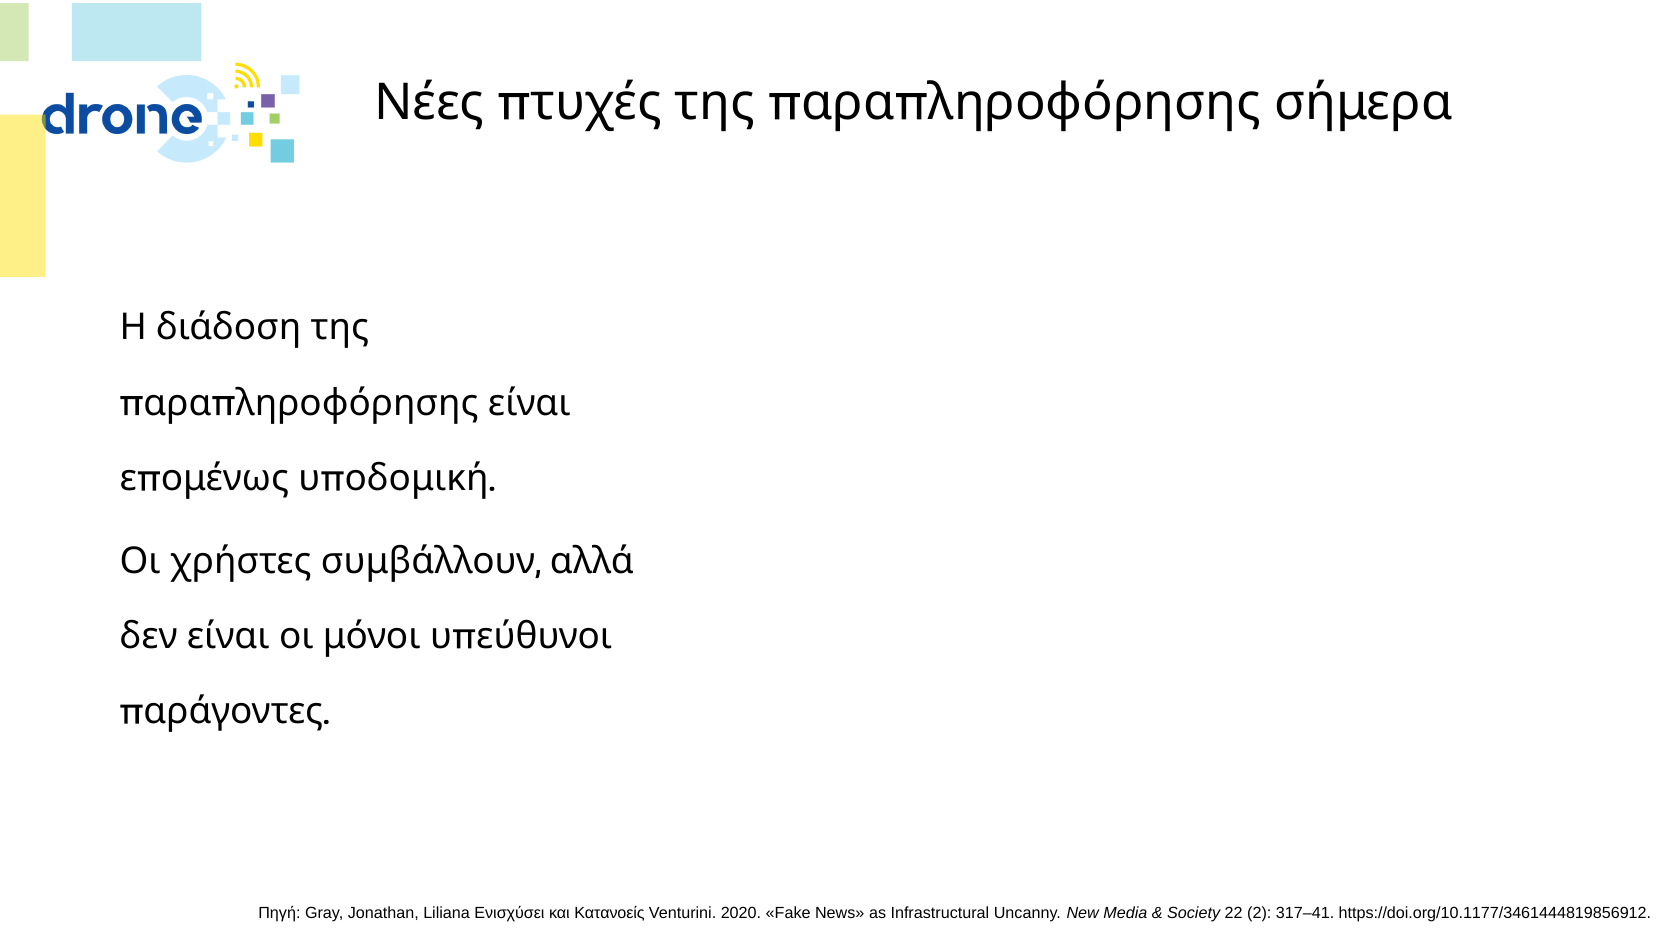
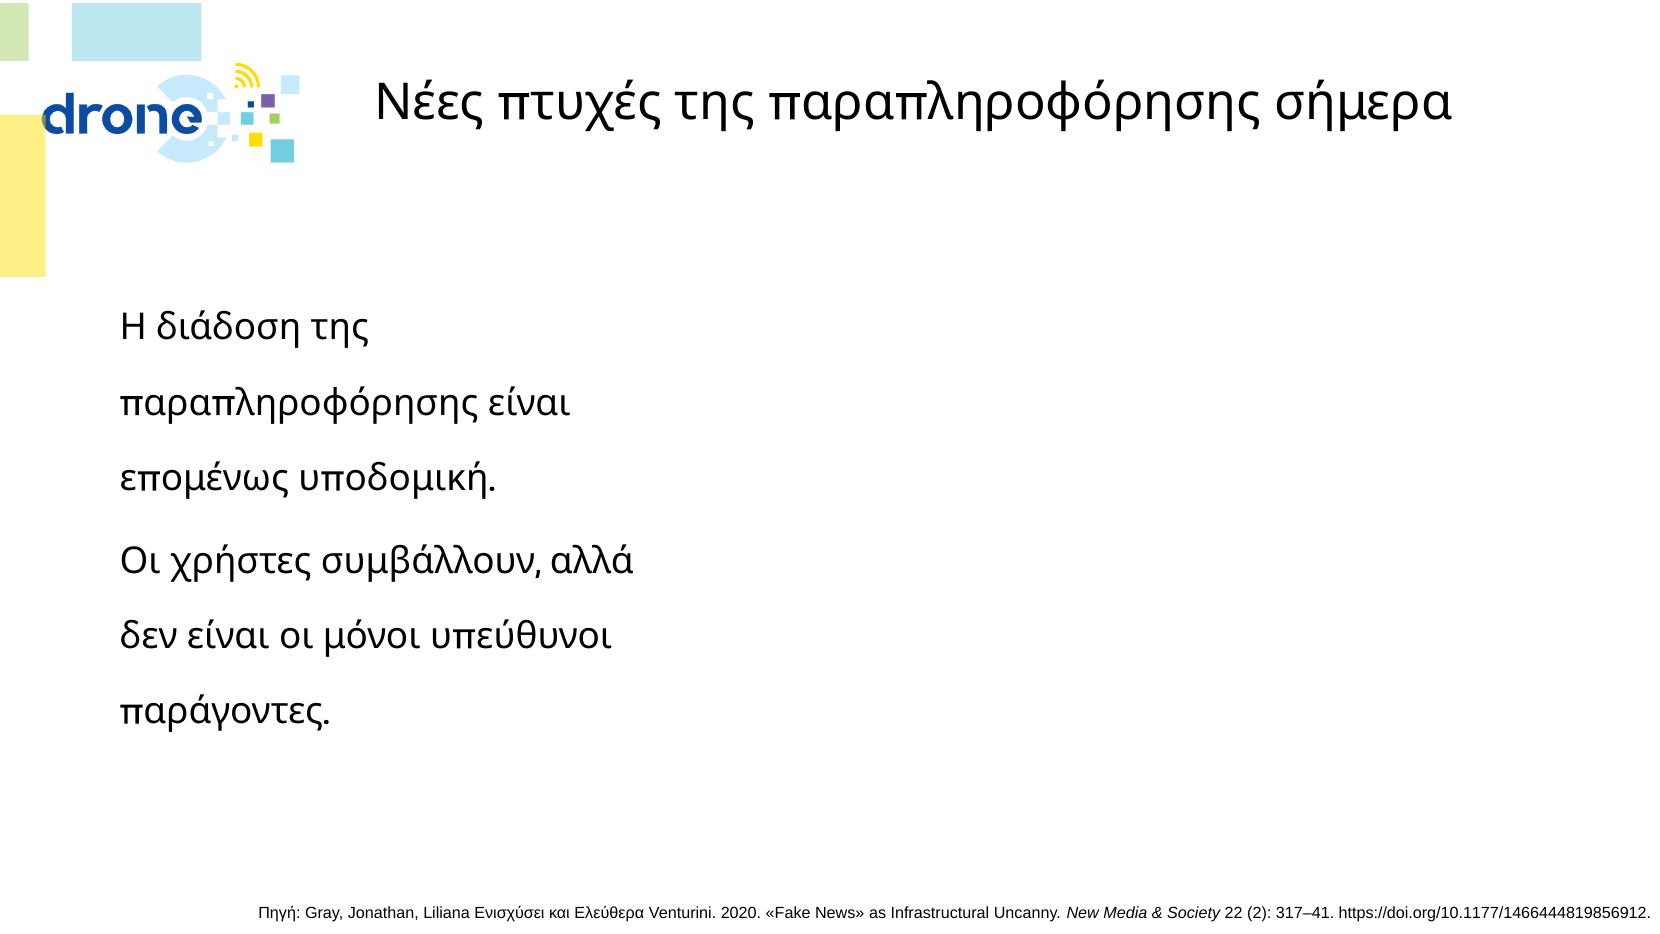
Κατανοείς: Κατανοείς -> Ελεύθερα (609, 913)
https://doi.org/10.1177/3461444819856912: https://doi.org/10.1177/3461444819856912 -> https://doi.org/10.1177/1466444819856912 (1495, 913)
